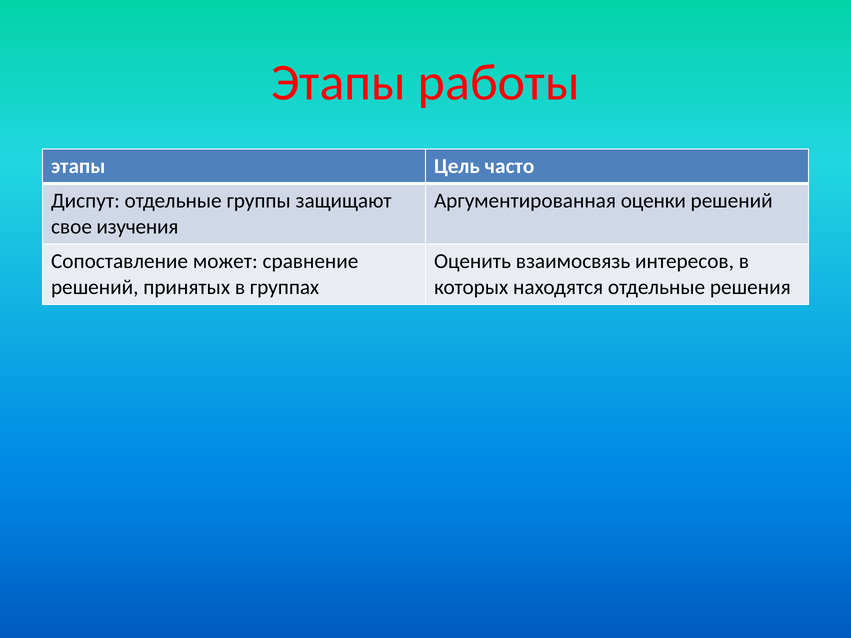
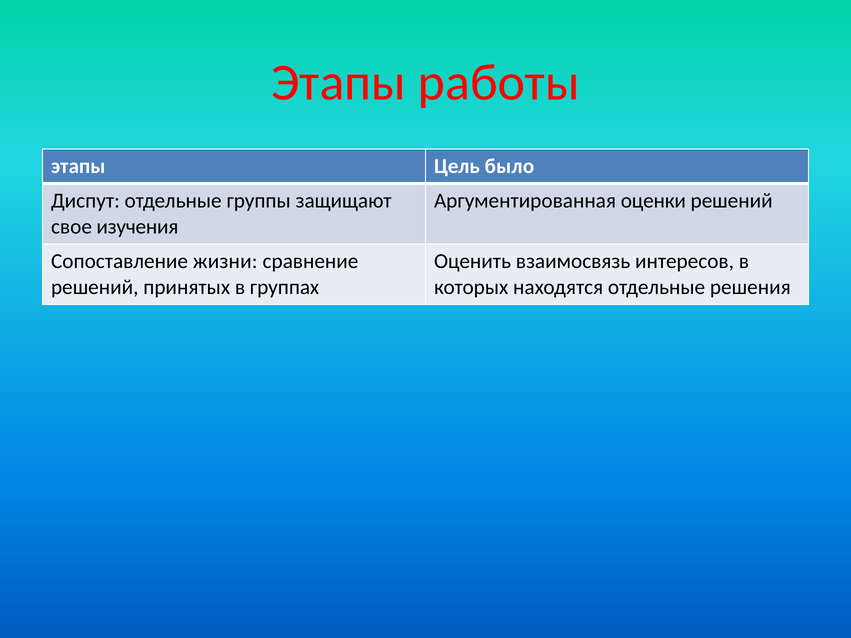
часто: часто -> было (509, 166)
может: может -> жизни (225, 261)
